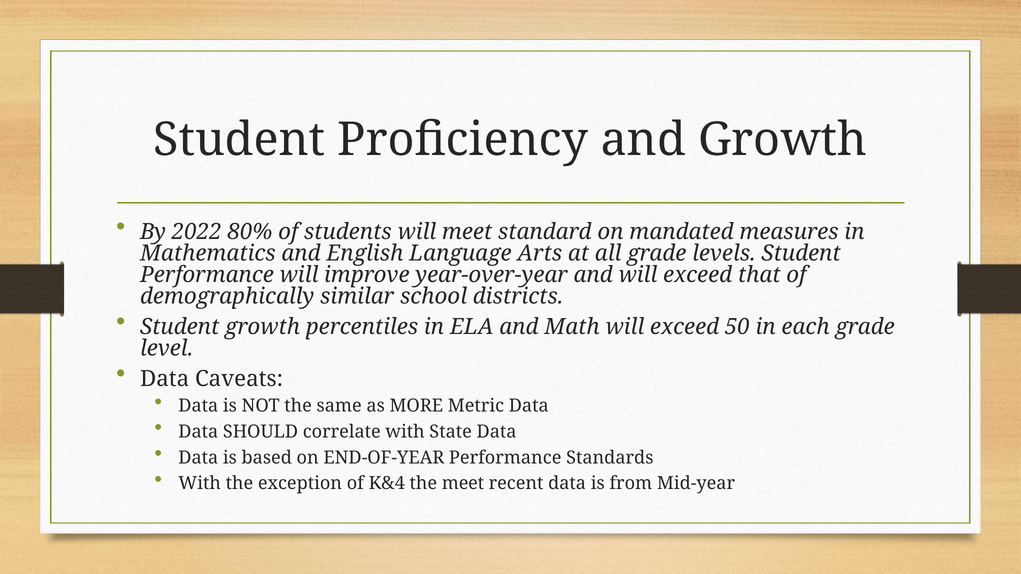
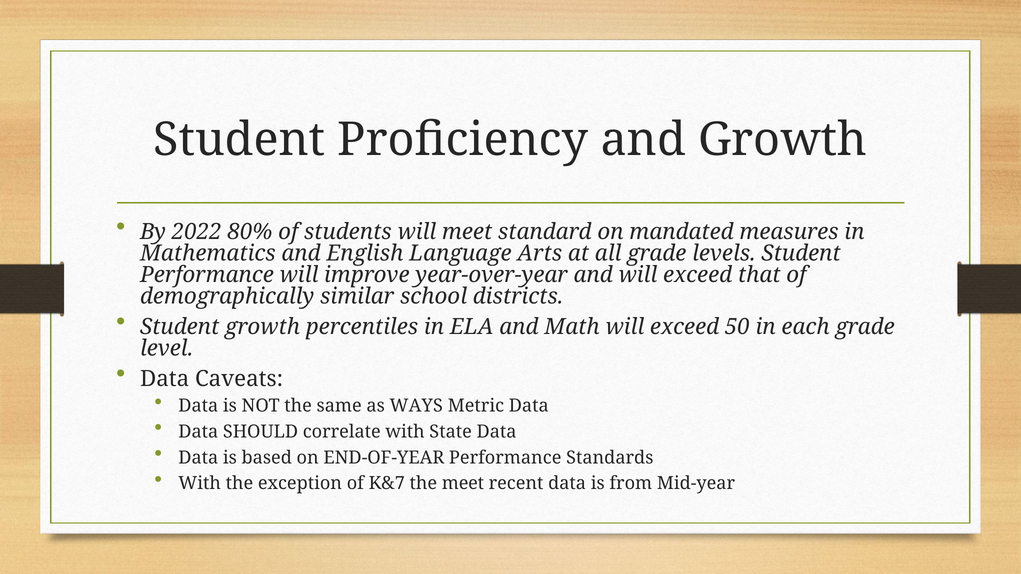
MORE: MORE -> WAYS (416, 406)
K&4: K&4 -> K&7 (387, 484)
